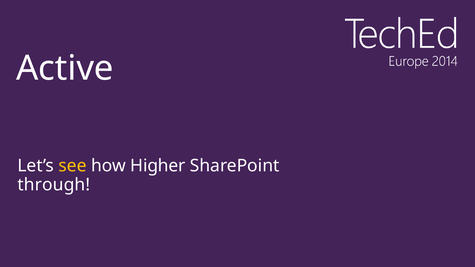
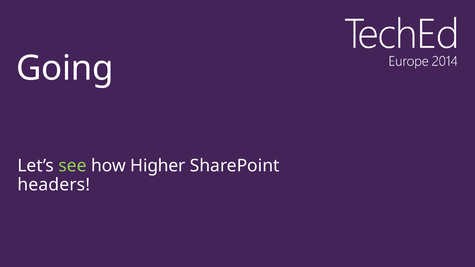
Active: Active -> Going (65, 68)
see colour: yellow -> light green (73, 166)
through: through -> headers (54, 185)
